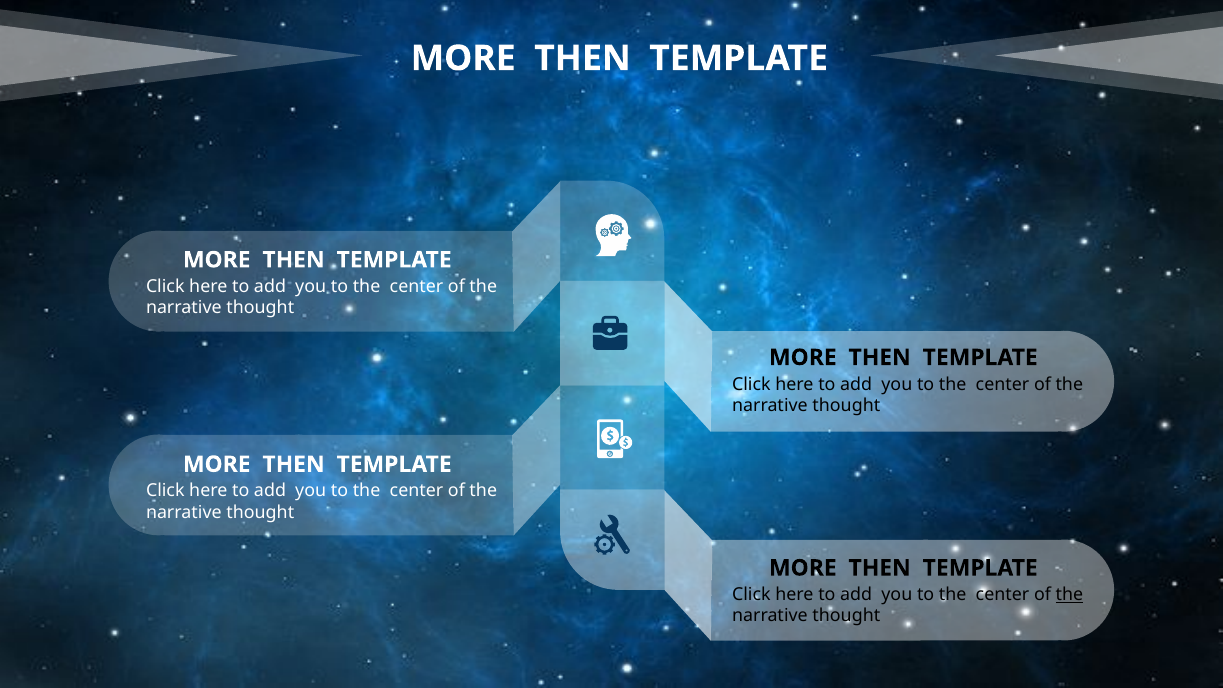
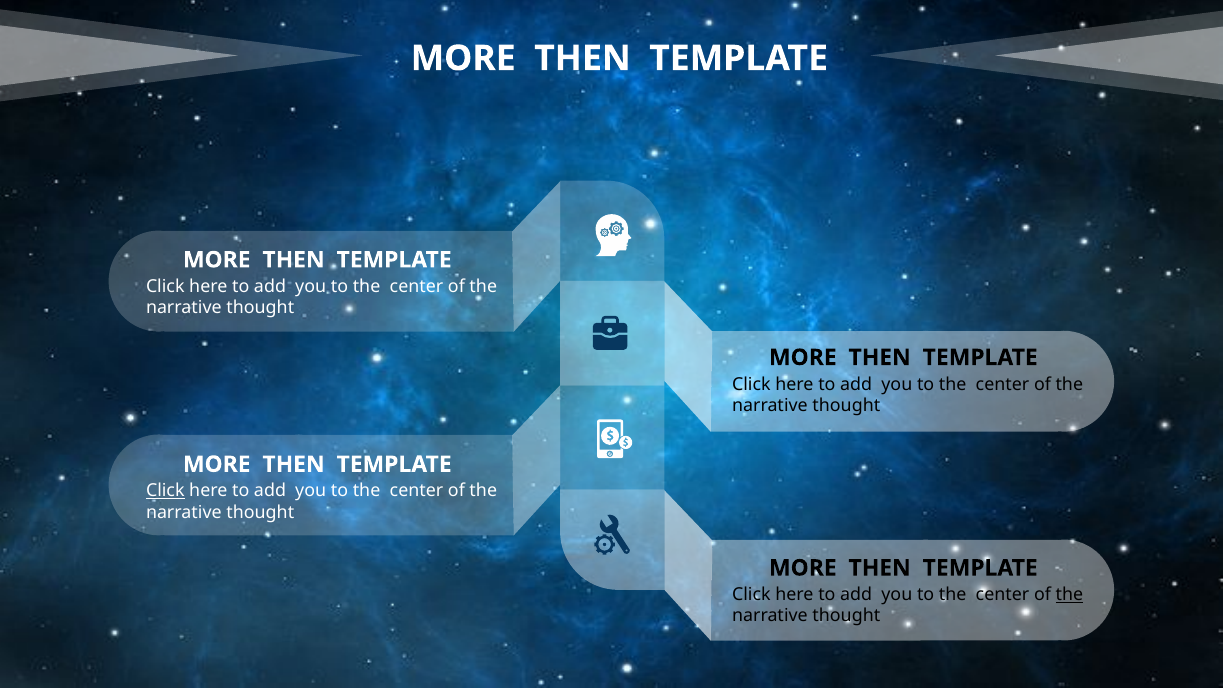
Click underline: none -> present (165, 491)
